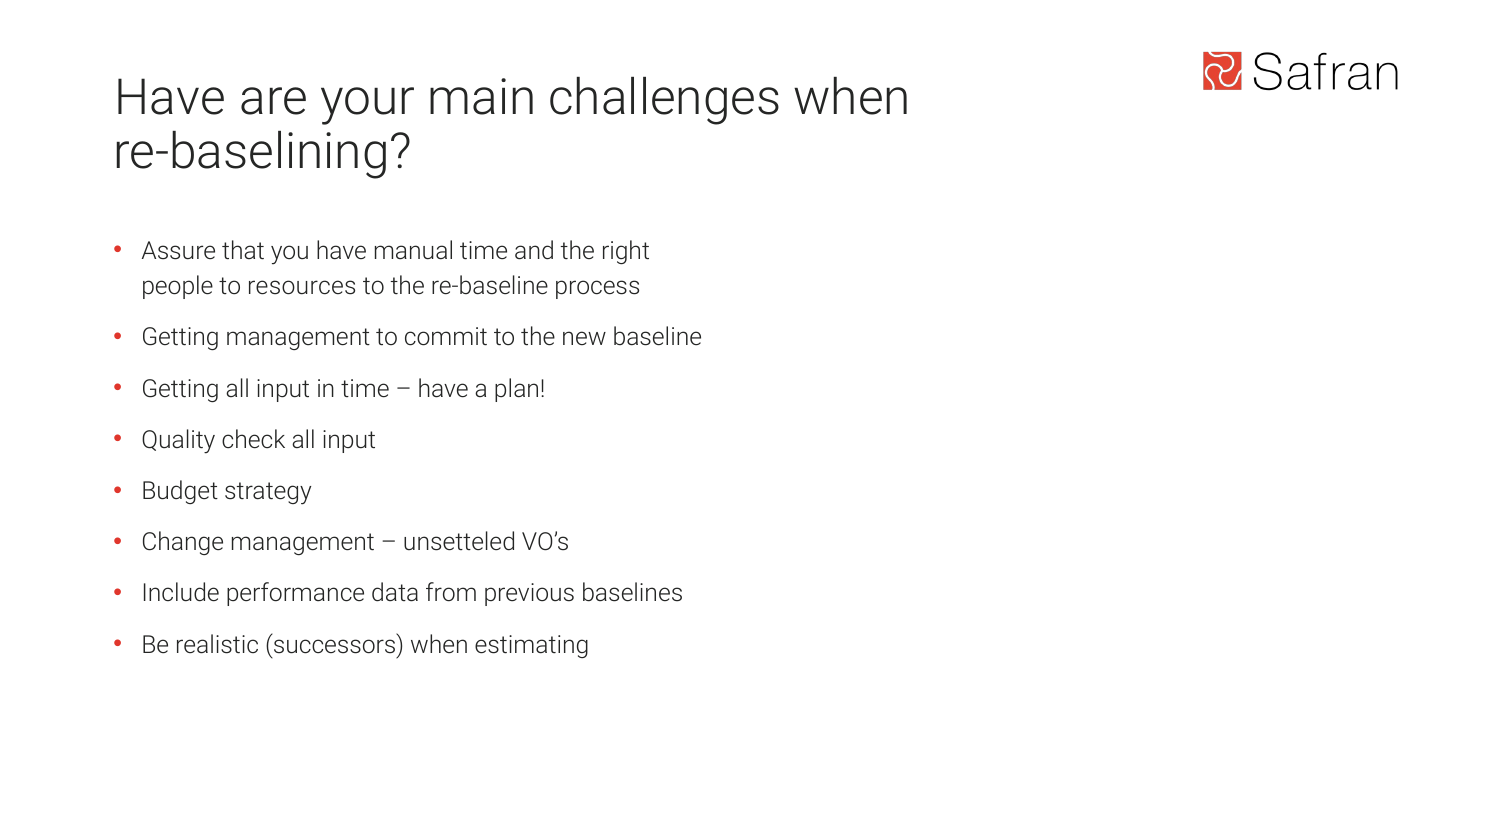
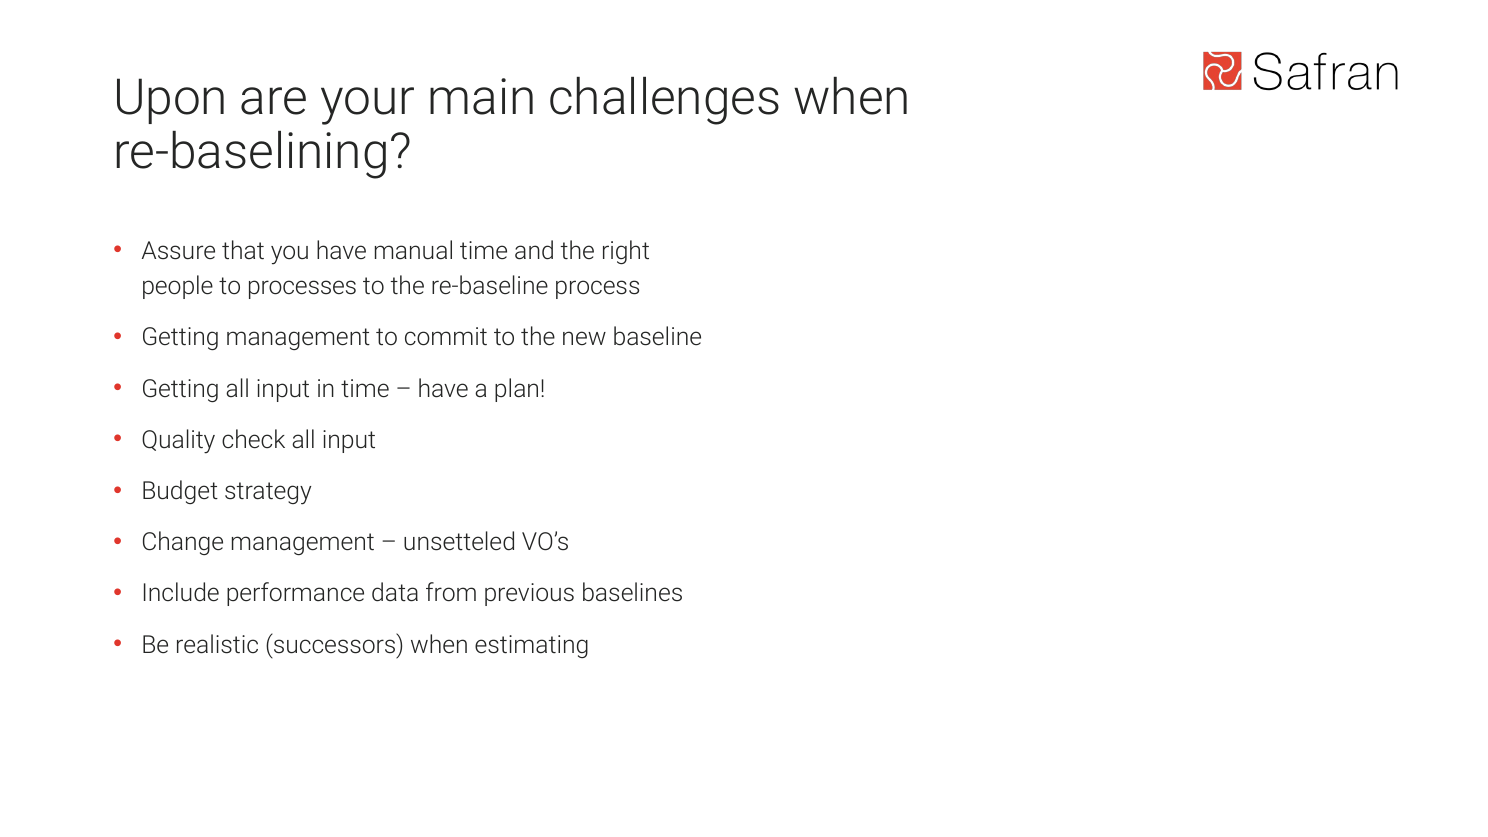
Have: Have -> Upon (171, 98)
resources: resources -> processes (302, 287)
